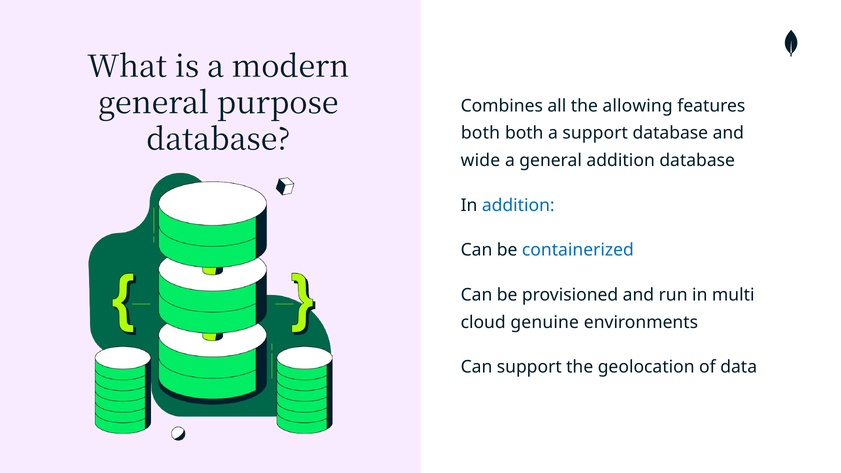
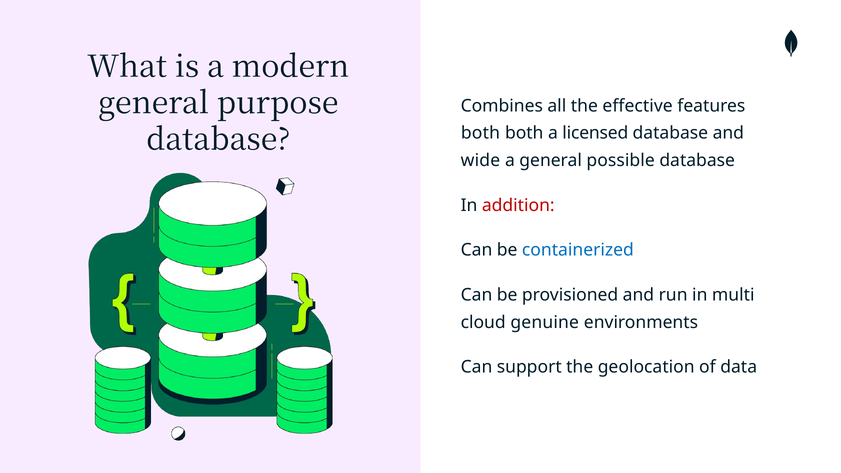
allowing: allowing -> effective (638, 106)
a support: support -> licensed (595, 133)
general addition: addition -> possible (621, 160)
addition colour: blue -> red (518, 205)
